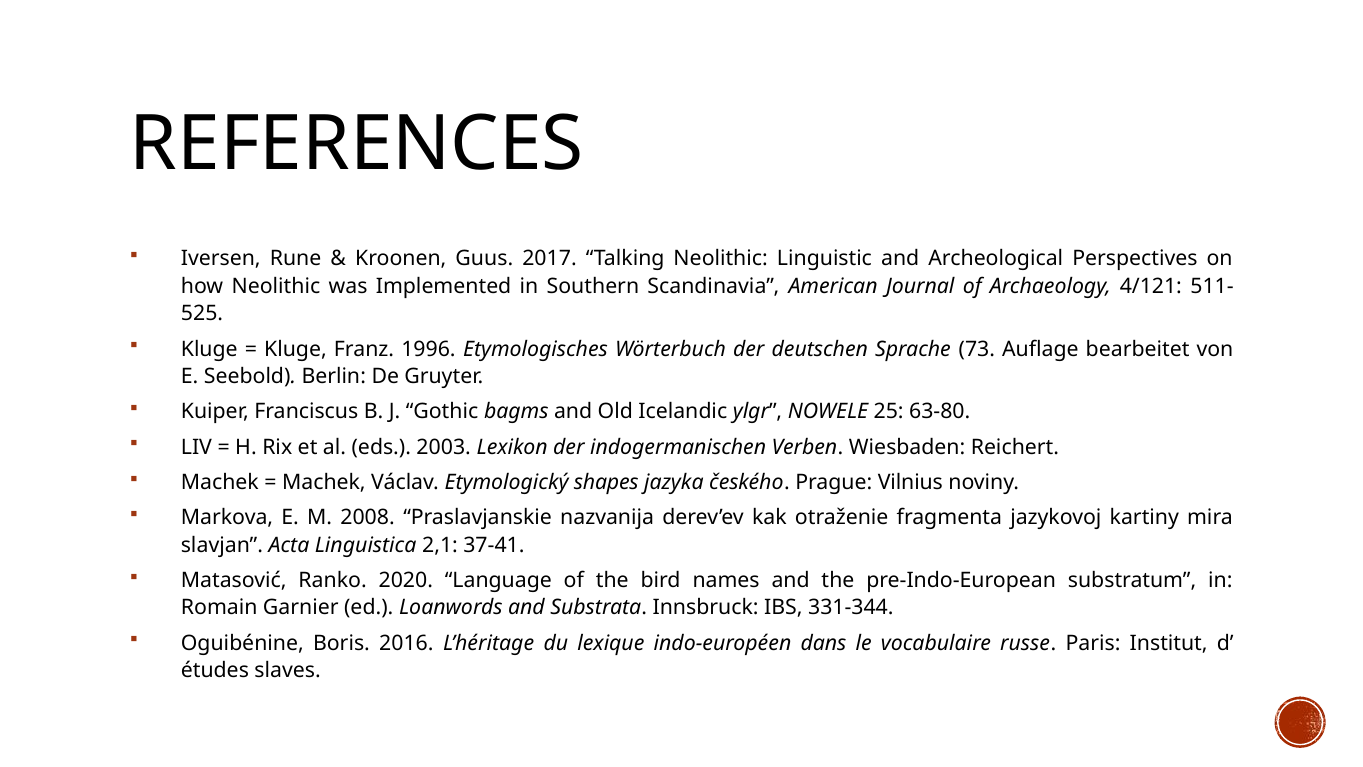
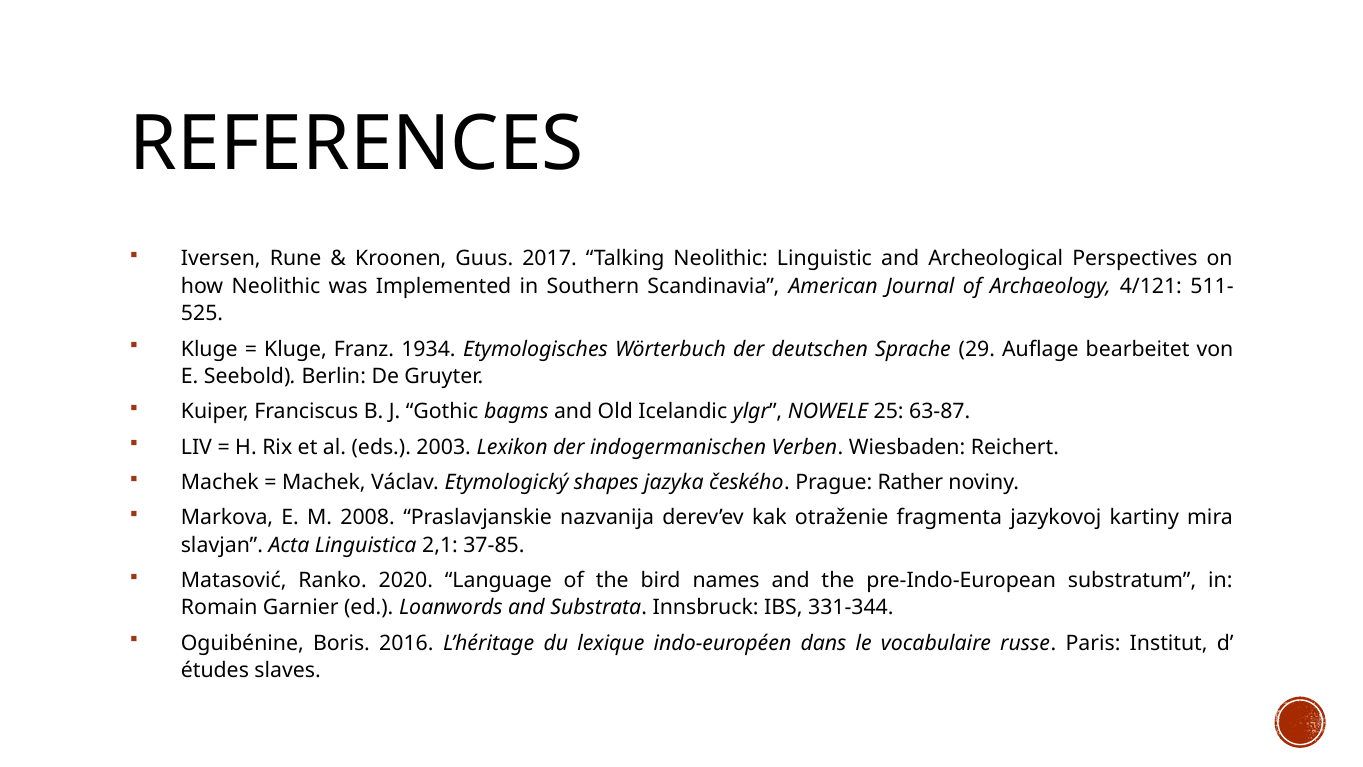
1996: 1996 -> 1934 (428, 349)
73: 73 -> 29 (977, 349)
63-80: 63-80 -> 63-87 (940, 412)
Vilnius: Vilnius -> Rather (910, 482)
37-41: 37-41 -> 37-85 (494, 545)
